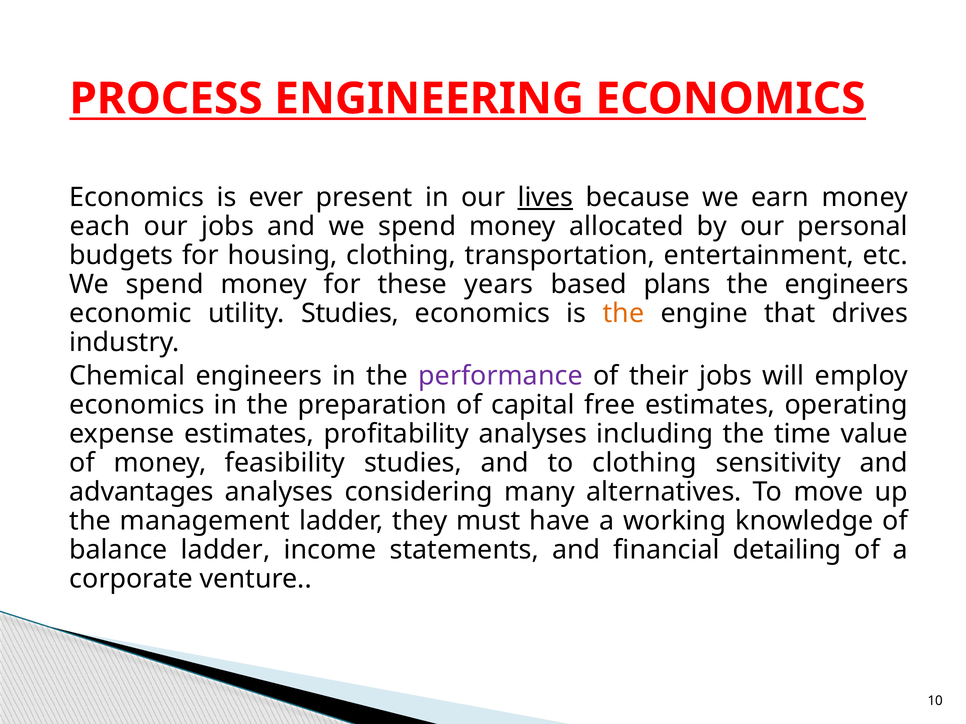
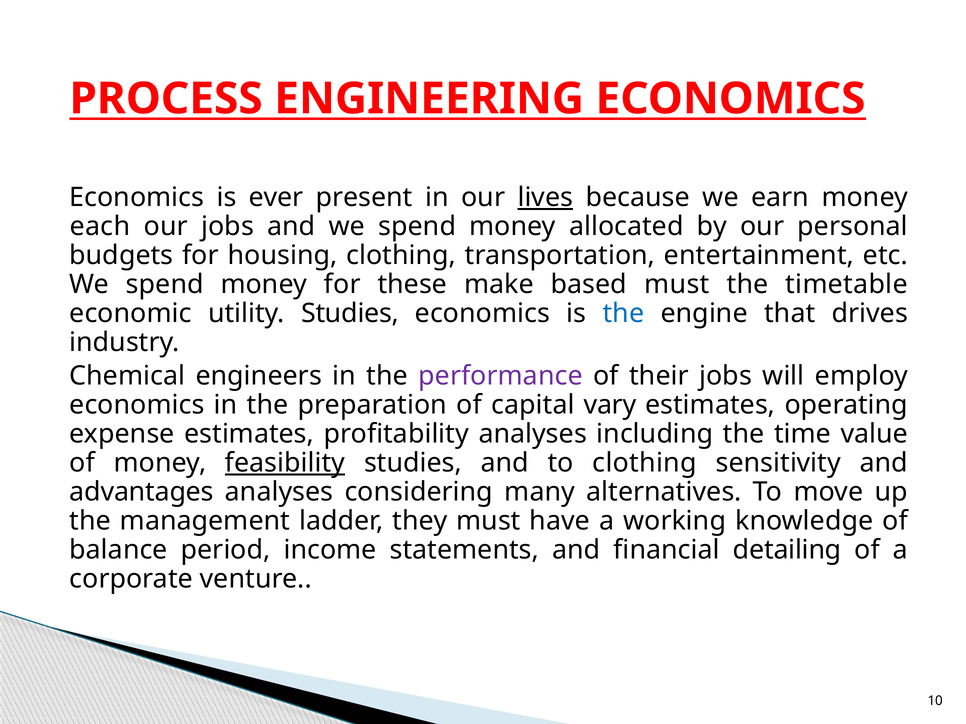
years: years -> make (499, 285)
based plans: plans -> must (677, 285)
the engineers: engineers -> timetable (847, 285)
the colour: orange -> blue (623, 314)
free: free -> vary (610, 405)
feasibility underline: none -> present (285, 463)
balance ladder: ladder -> period (226, 550)
